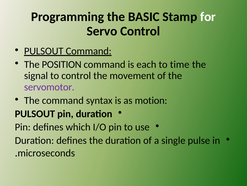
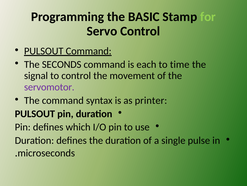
for colour: white -> light green (208, 17)
POSITION: POSITION -> SECONDS (62, 64)
motion: motion -> printer (151, 100)
